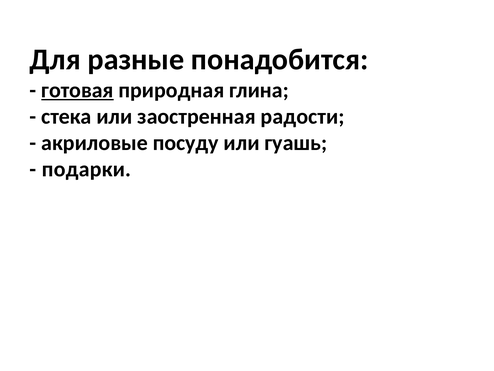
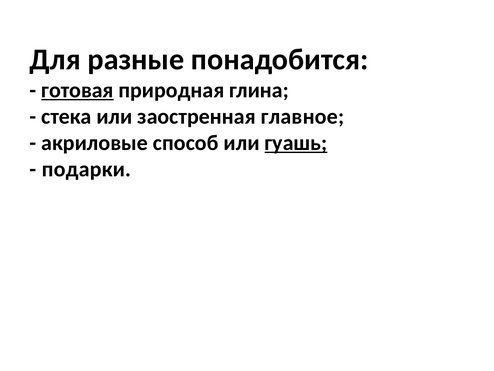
радости: радости -> главное (303, 116)
посуду: посуду -> способ (186, 143)
гуашь underline: none -> present (296, 143)
